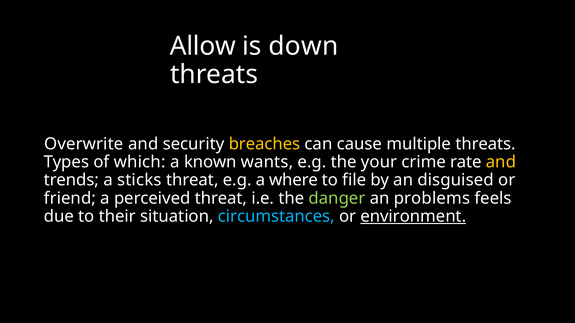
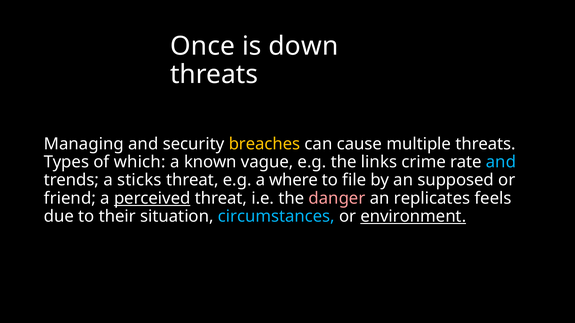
Allow: Allow -> Once (203, 46)
Overwrite: Overwrite -> Managing (84, 144)
wants: wants -> vague (267, 162)
your: your -> links (379, 162)
and colour: yellow -> light blue (501, 162)
disguised: disguised -> supposed (456, 180)
perceived underline: none -> present (152, 198)
danger colour: light green -> pink (337, 198)
problems: problems -> replicates (432, 198)
